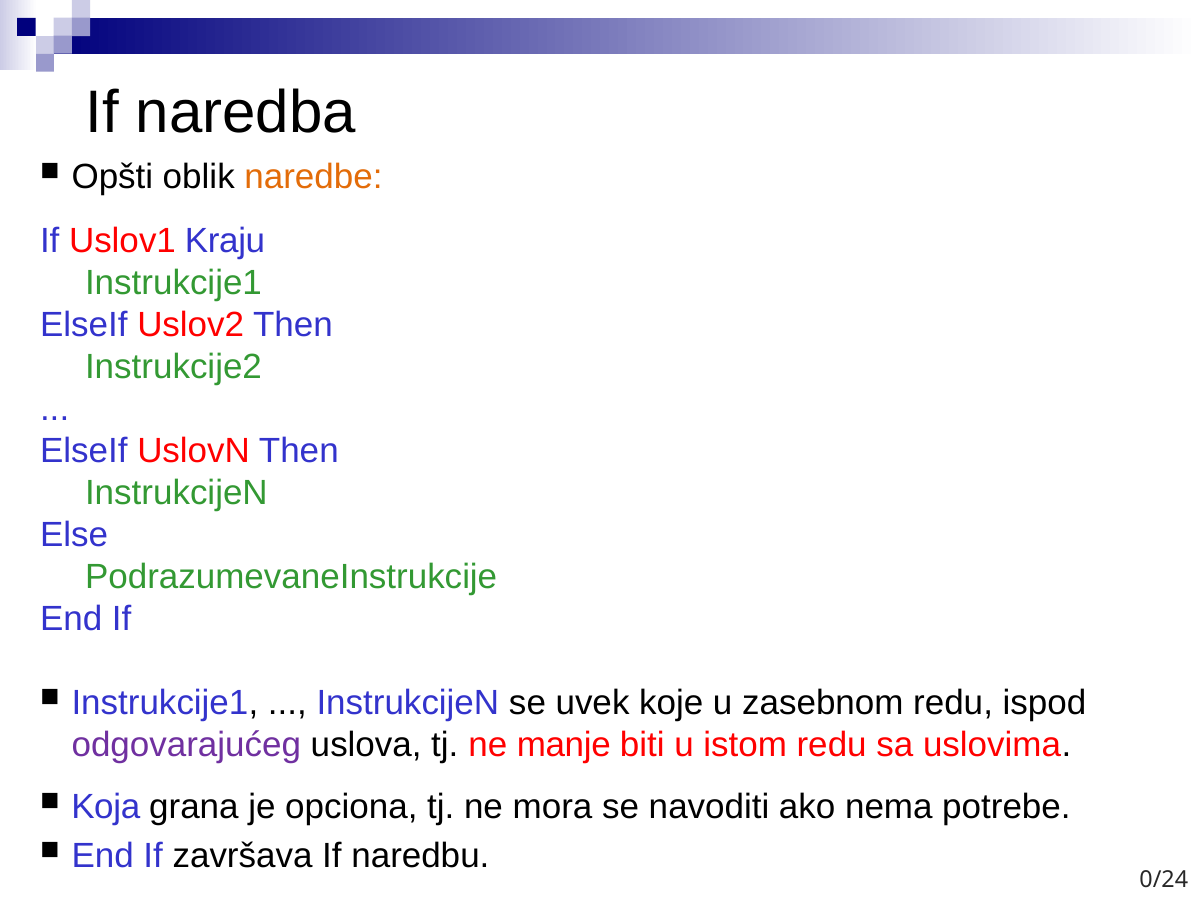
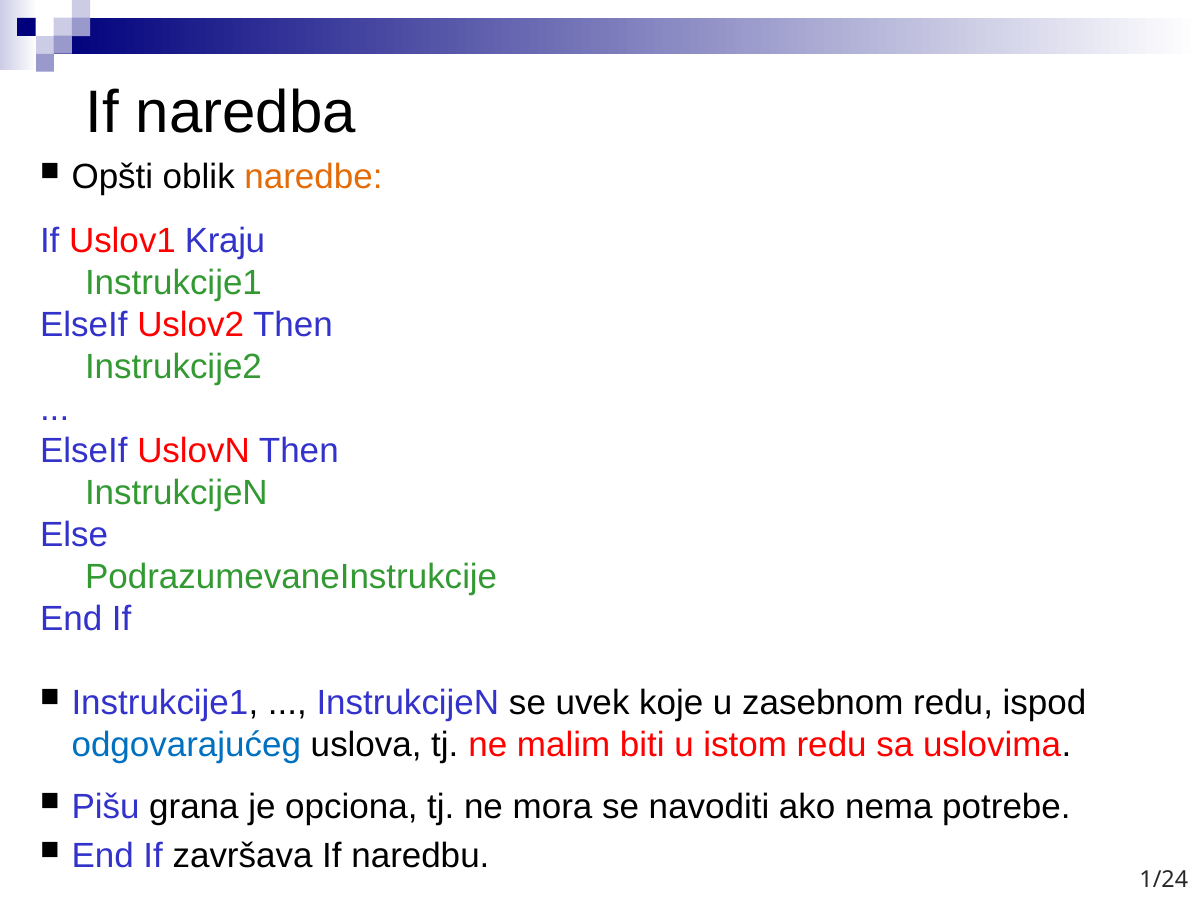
odgovarajućeg colour: purple -> blue (186, 745)
manje: manje -> malim (564, 745)
Koja: Koja -> Pišu (106, 807)
0/24: 0/24 -> 1/24 (1164, 880)
